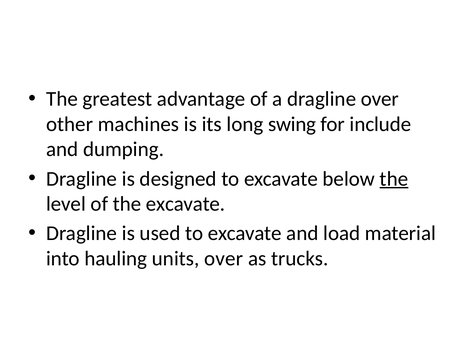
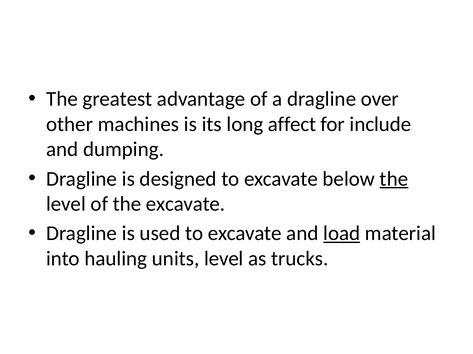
swing: swing -> affect (292, 124)
load underline: none -> present (342, 234)
units over: over -> level (224, 259)
